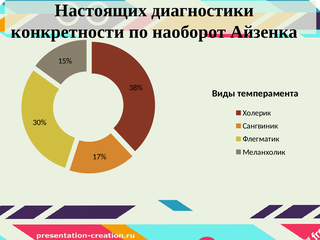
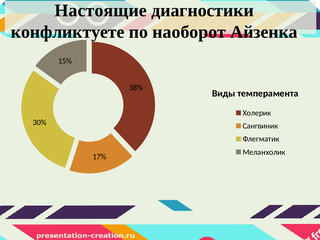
Настоящих: Настоящих -> Настоящие (101, 11)
конкретности: конкретности -> конфликтуете (68, 32)
